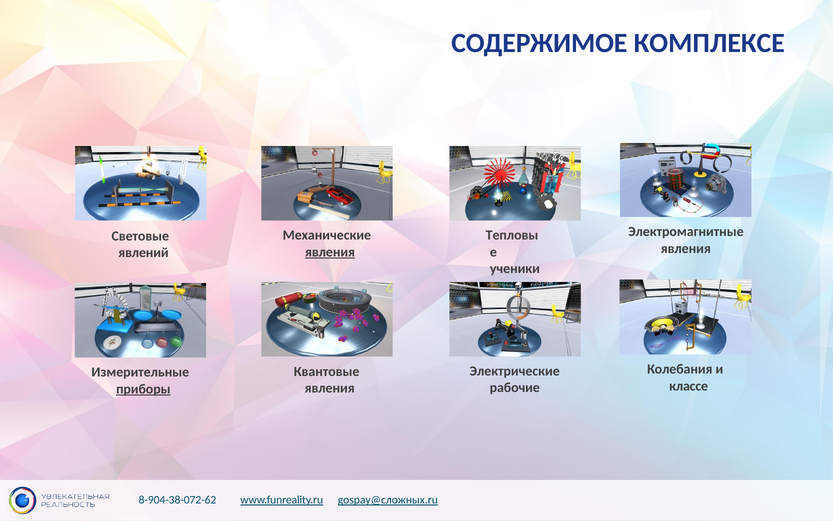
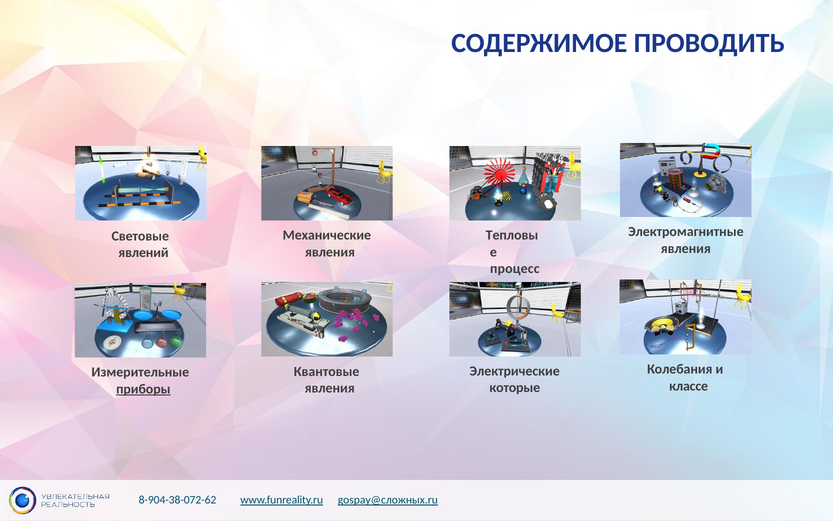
КОМПЛЕКСЕ: КОМПЛЕКСЕ -> ПРОВОДИТЬ (709, 43)
явления underline: present -> none (330, 252)
ученики: ученики -> процесс (515, 269)
рабочие: рабочие -> которые (515, 388)
